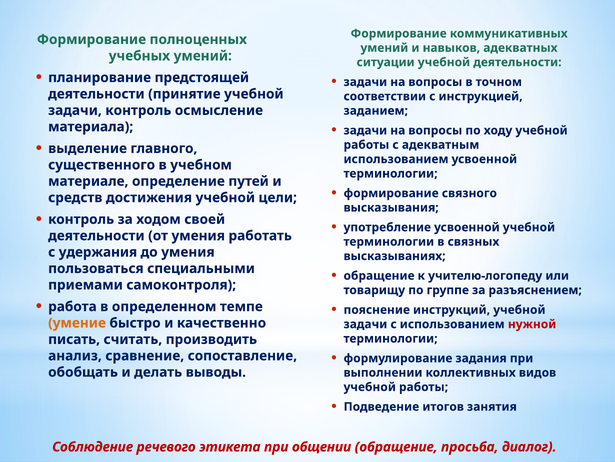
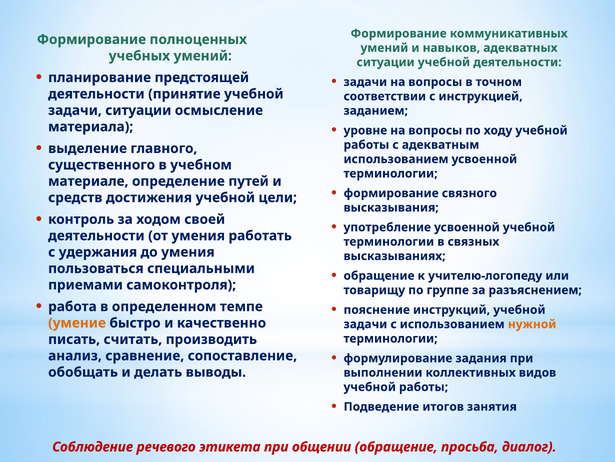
задачи контроль: контроль -> ситуации (138, 110)
задачи: задачи -> уровне (365, 130)
нужной colour: red -> orange (532, 324)
